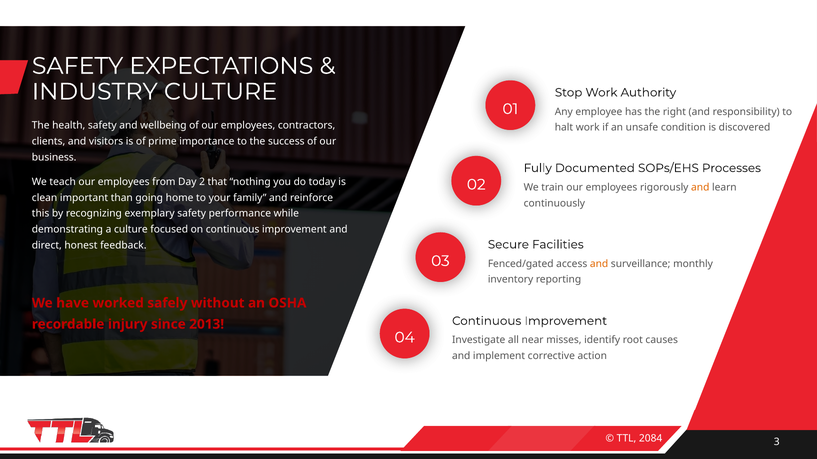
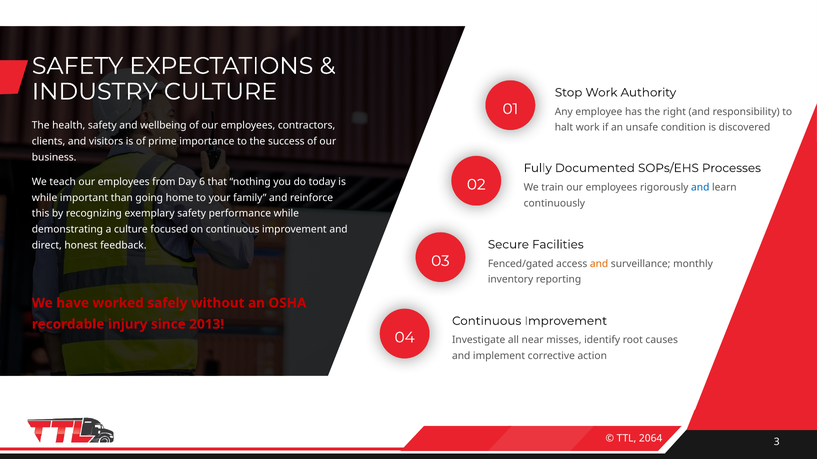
2: 2 -> 6 (202, 182)
and colour: orange -> blue (700, 187)
clean: clean -> while (45, 198)
2084: 2084 -> 2064 (651, 439)
